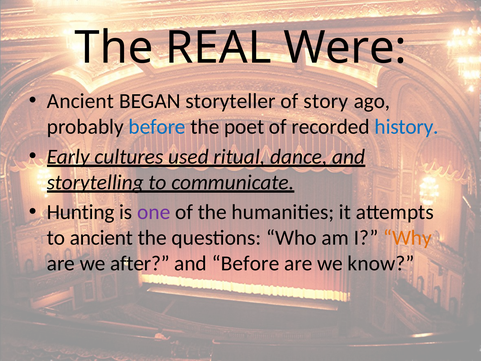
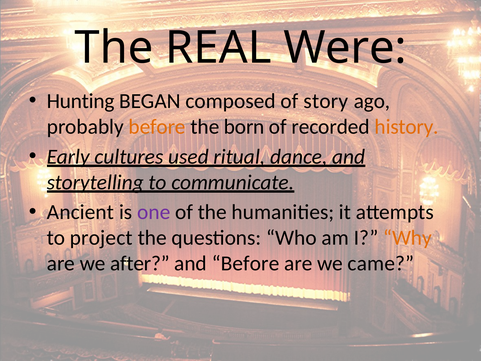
Ancient: Ancient -> Hunting (81, 101)
storyteller: storyteller -> composed (231, 101)
before colour: blue -> orange (157, 127)
poet: poet -> born (244, 127)
history colour: blue -> orange (407, 127)
Hunting: Hunting -> Ancient (80, 212)
to ancient: ancient -> project (101, 238)
know: know -> came (381, 263)
